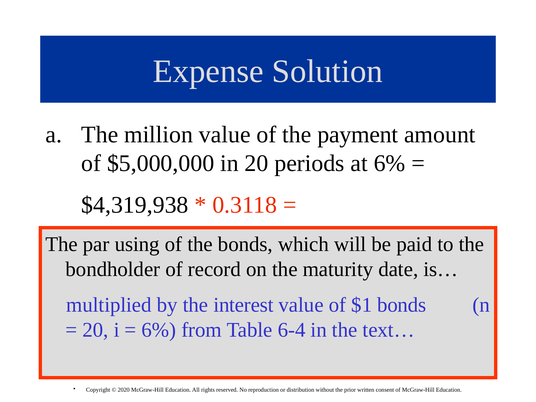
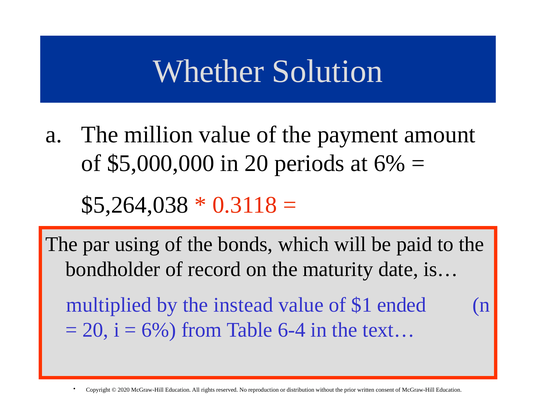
Expense: Expense -> Whether (208, 72)
$4,319,938: $4,319,938 -> $5,264,038 (135, 205)
interest: interest -> instead (243, 305)
$1 bonds: bonds -> ended (402, 305)
